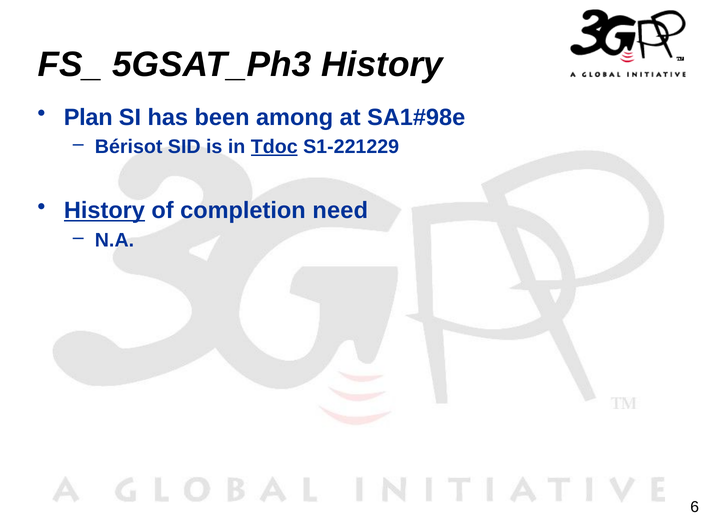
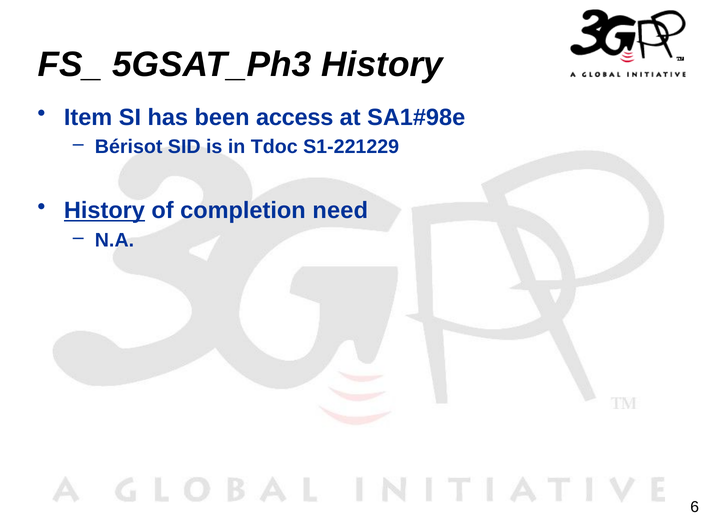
Plan: Plan -> Item (88, 117)
among: among -> access (295, 117)
Tdoc underline: present -> none (274, 147)
